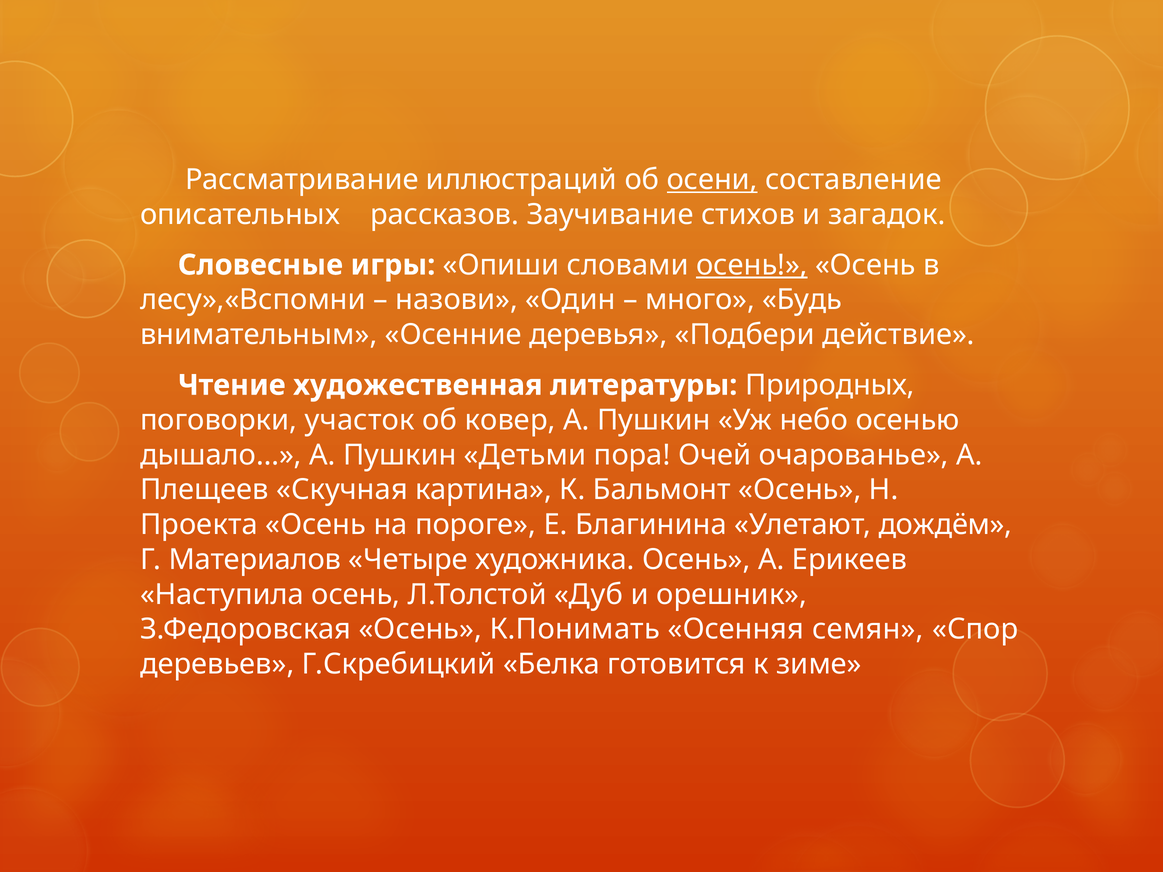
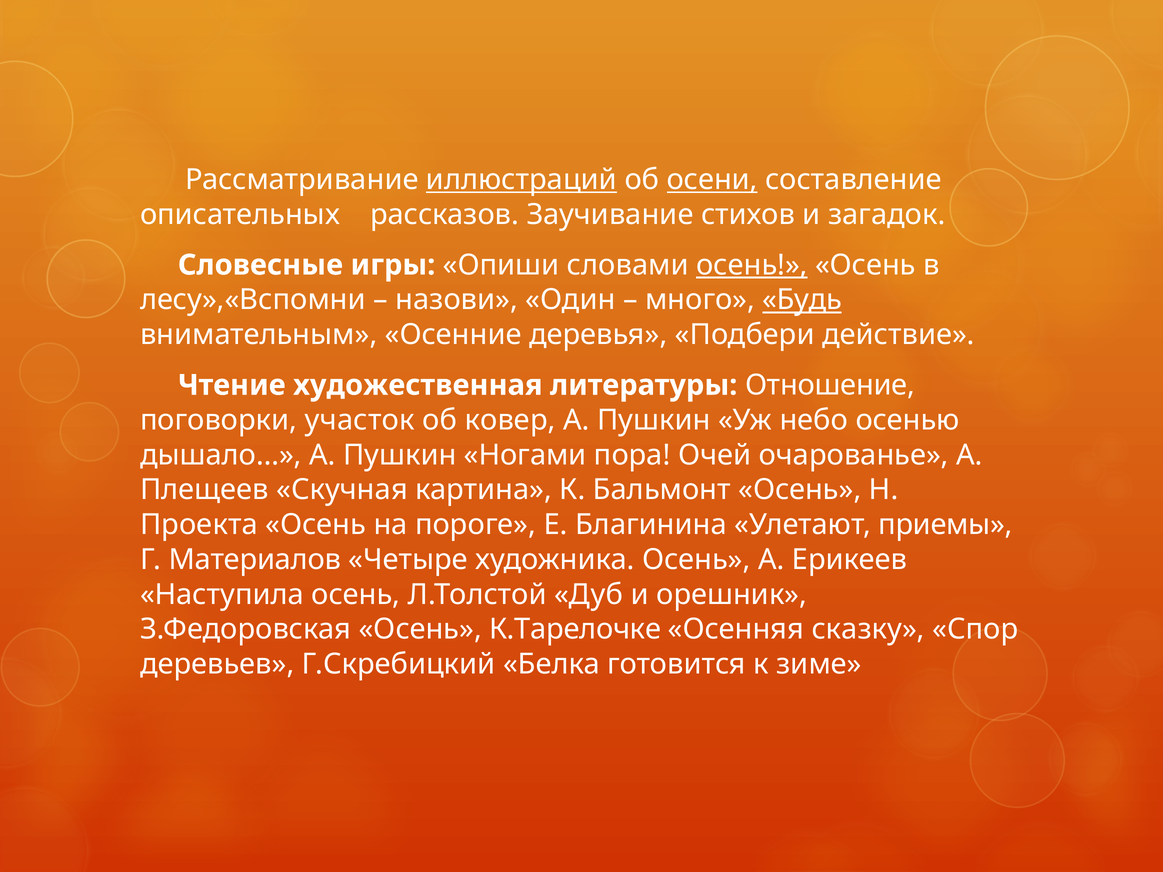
иллюстраций underline: none -> present (521, 180)
Будь underline: none -> present (802, 300)
Природных: Природных -> Отношение (830, 385)
Детьми: Детьми -> Ногами (525, 455)
дождём: дождём -> приемы (945, 525)
К.Понимать: К.Понимать -> К.Тарелочке (575, 630)
семян: семян -> сказку (868, 630)
